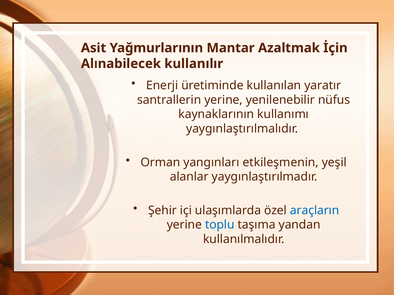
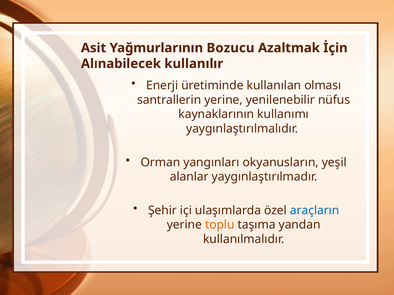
Mantar: Mantar -> Bozucu (230, 48)
yaratır: yaratır -> olması (323, 86)
etkileşmenin: etkileşmenin -> okyanusların (281, 163)
toplu colour: blue -> orange (220, 225)
